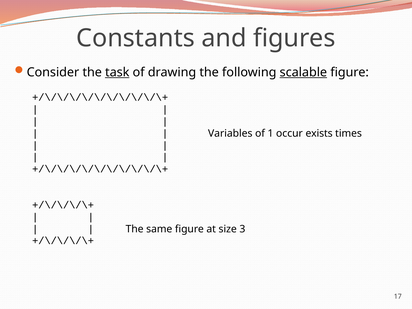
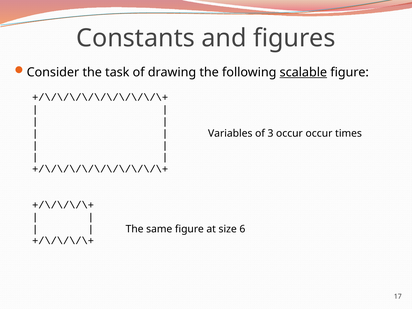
task underline: present -> none (117, 72)
1: 1 -> 3 (271, 133)
occur exists: exists -> occur (319, 133)
3: 3 -> 6 (242, 229)
